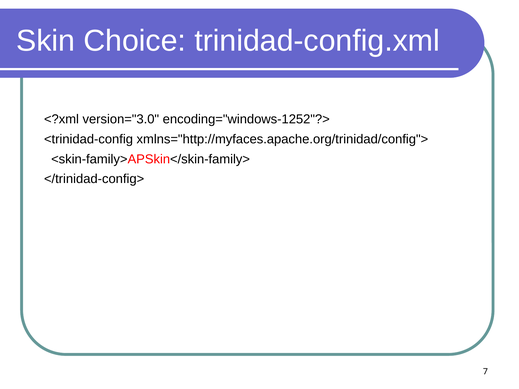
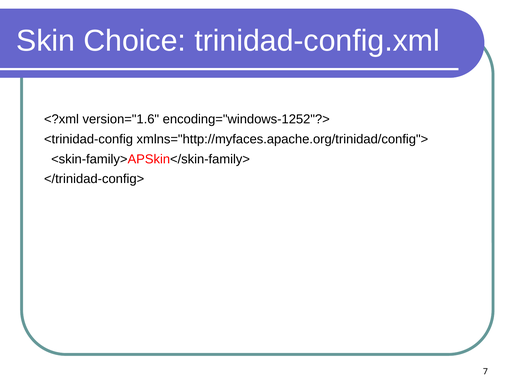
version="3.0: version="3.0 -> version="1.6 (121, 119)
